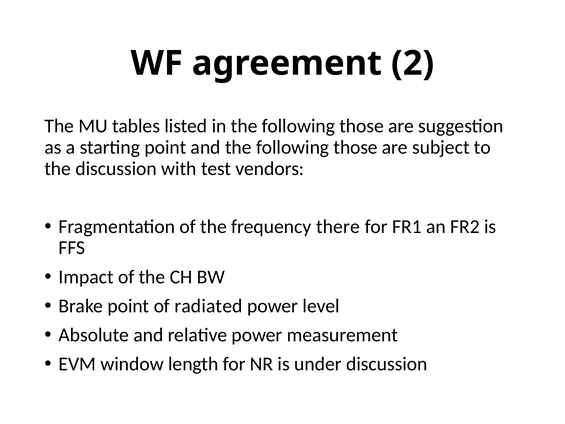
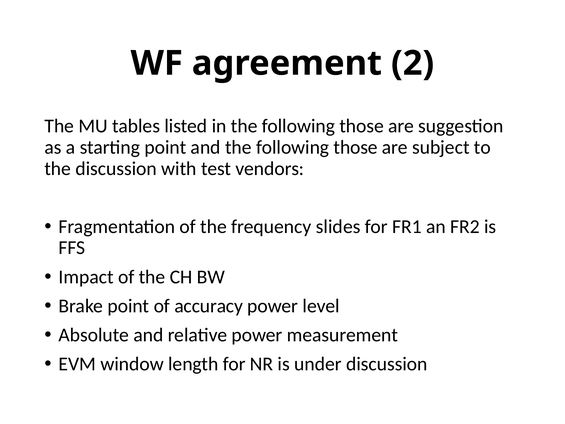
there: there -> slides (338, 227)
radiated: radiated -> accuracy (209, 306)
